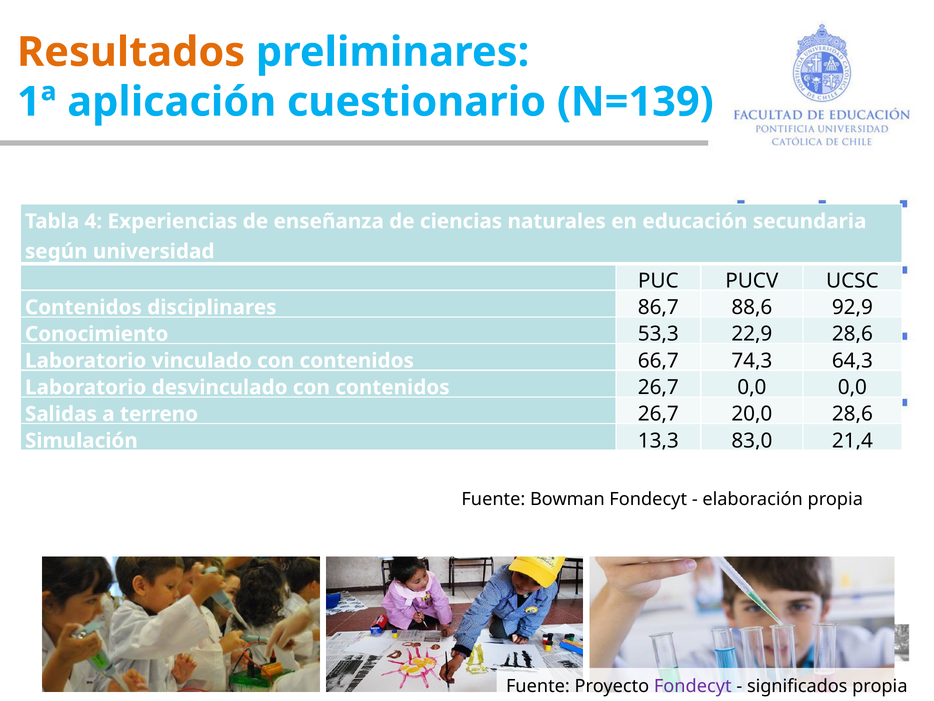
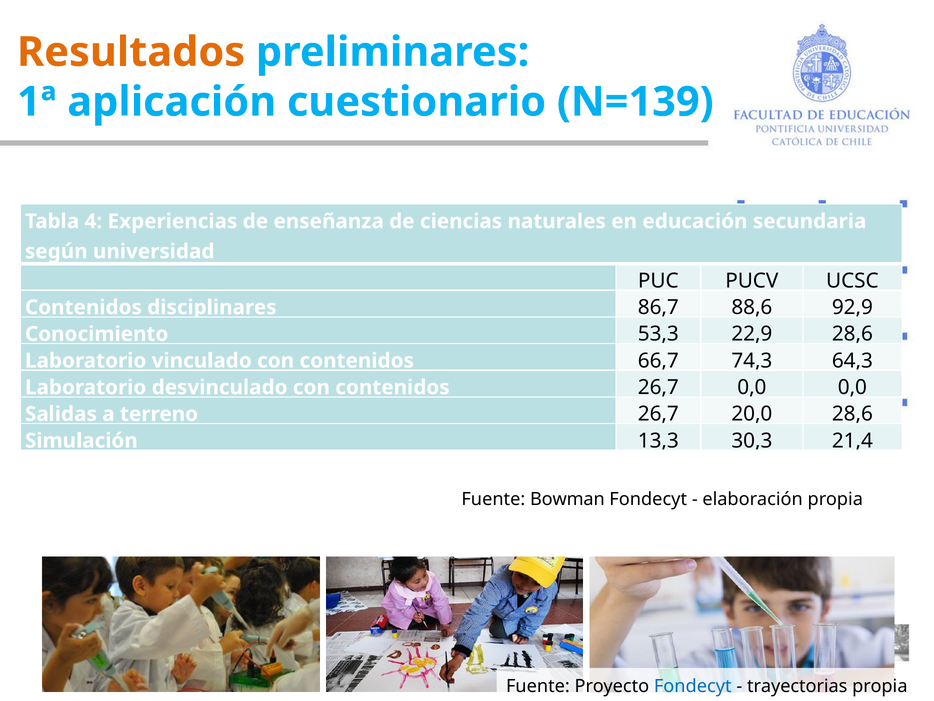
83,0: 83,0 -> 30,3 (752, 440)
Fondecyt colour: purple -> blue (693, 686)
significados: significados -> trayectorias (797, 686)
